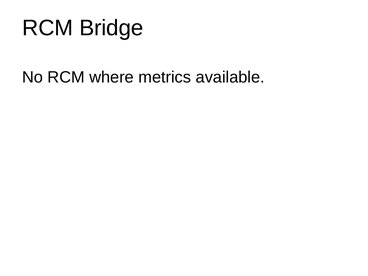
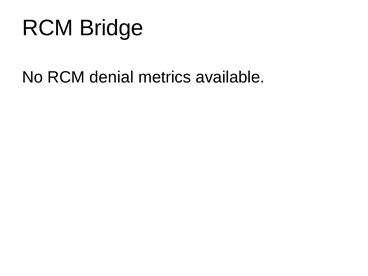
where: where -> denial (111, 77)
